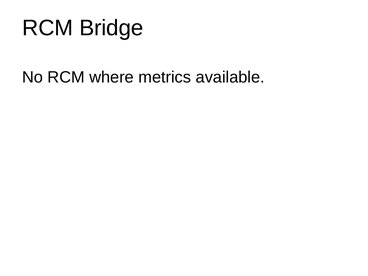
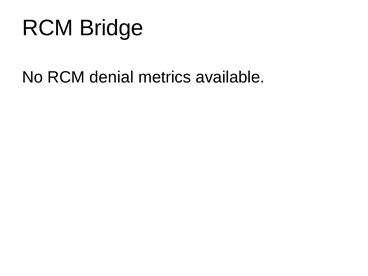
where: where -> denial (111, 77)
